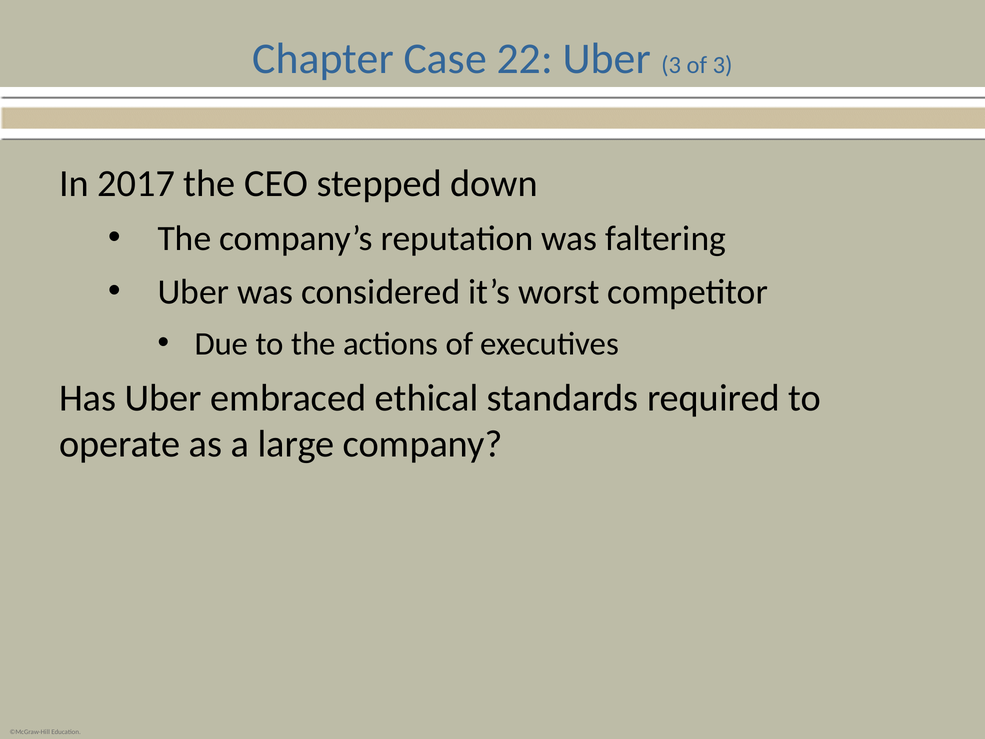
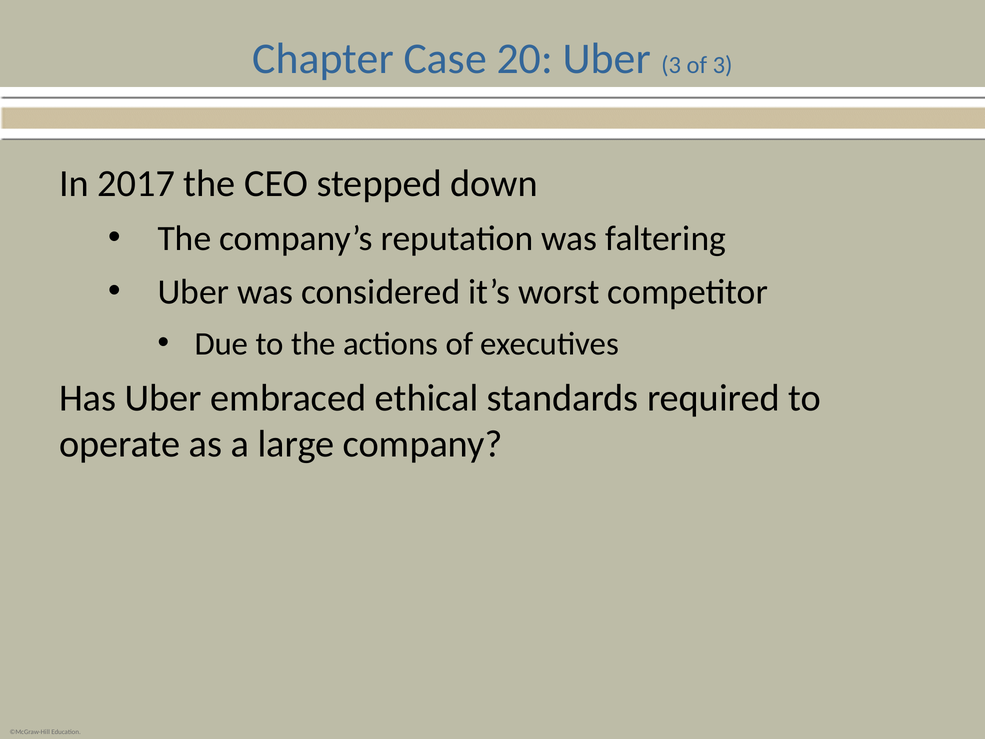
22: 22 -> 20 (525, 59)
